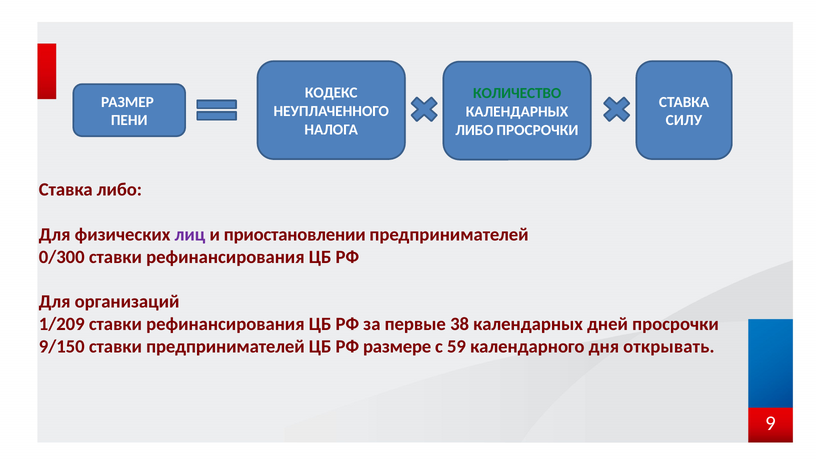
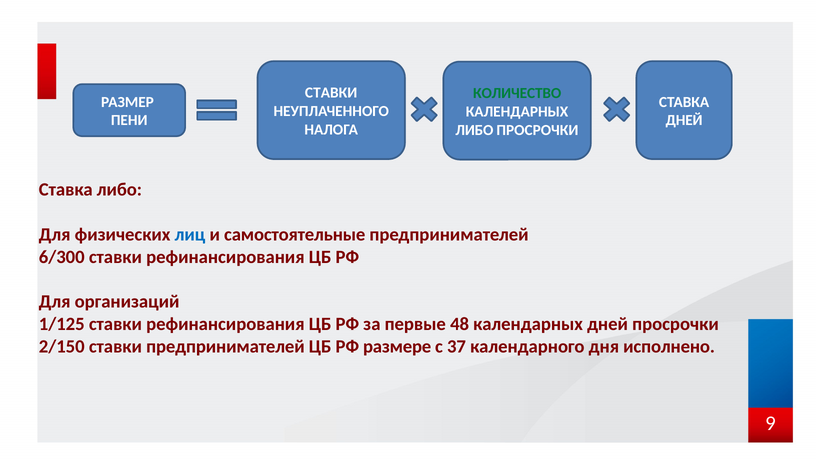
КОДЕКС: КОДЕКС -> СТАВКИ (331, 93)
СИЛУ: СИЛУ -> ДНЕЙ (684, 120)
лиц colour: purple -> blue (190, 235)
приостановлении: приостановлении -> самостоятельные (295, 235)
0/300: 0/300 -> 6/300 (62, 257)
1/209: 1/209 -> 1/125 (62, 324)
38: 38 -> 48 (460, 324)
9/150: 9/150 -> 2/150 (62, 347)
59: 59 -> 37 (456, 347)
открывать: открывать -> исполнено (669, 347)
